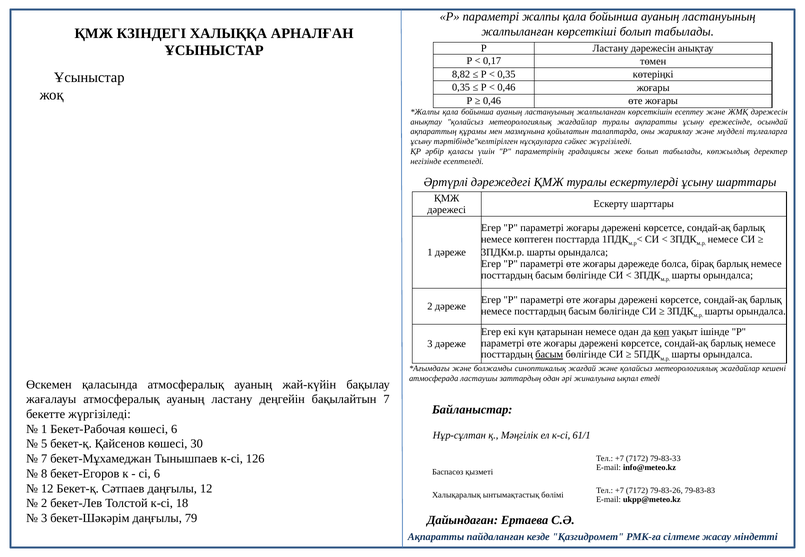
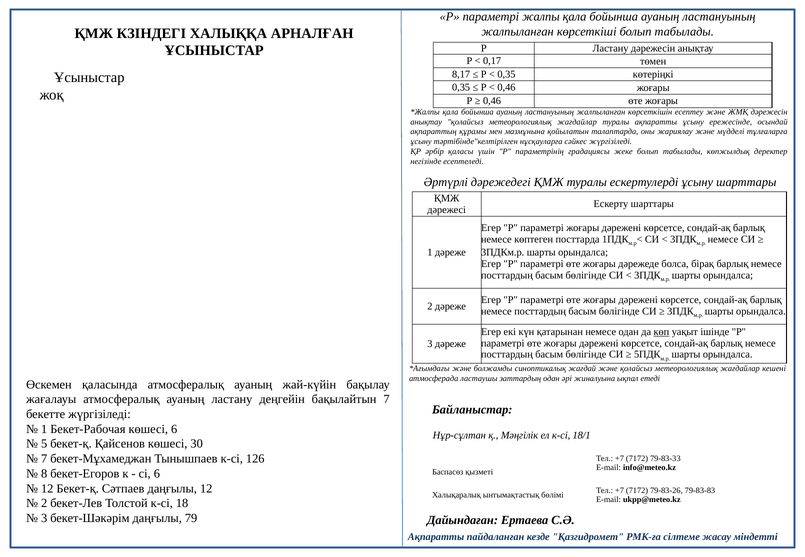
8,82: 8,82 -> 8,17 (461, 74)
басым underline: present -> none (549, 355)
61/1: 61/1 -> 18/1 (582, 436)
